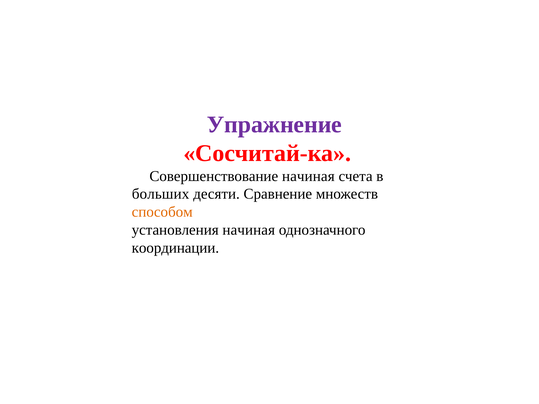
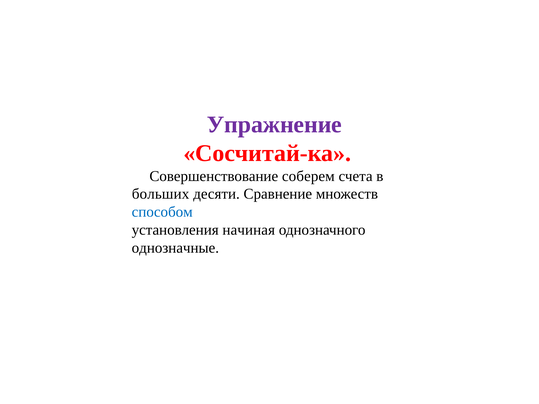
Совершенствование начиная: начиная -> соберем (308, 176)
способом colour: orange -> blue (162, 212)
координации: координации -> однозначные (175, 248)
